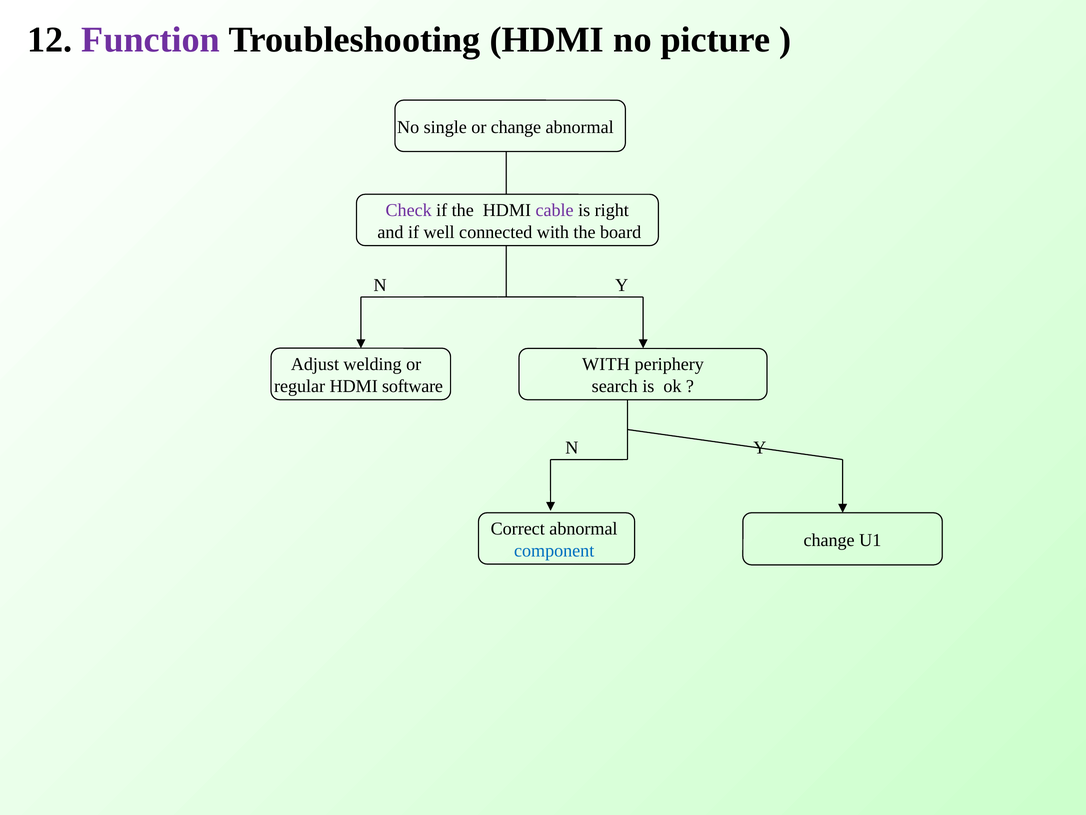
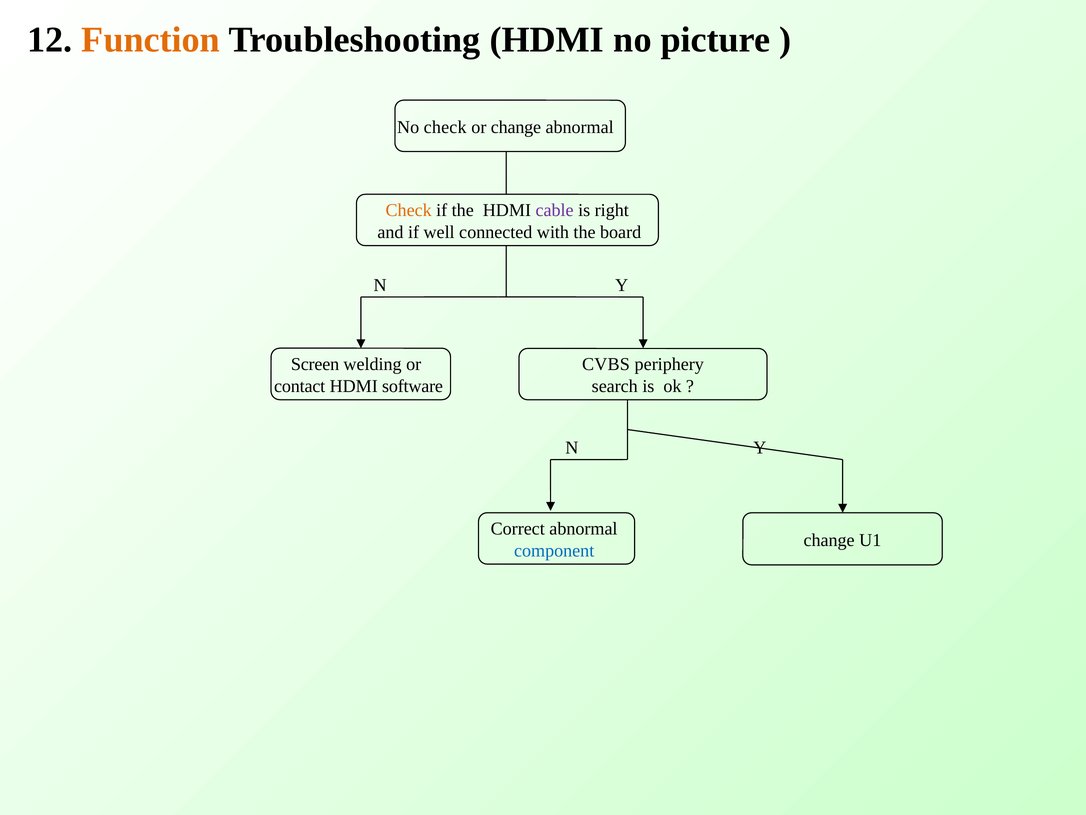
Function colour: purple -> orange (151, 40)
No single: single -> check (445, 127)
Check colour: purple -> orange (409, 210)
Adjust: Adjust -> Screen (315, 364)
WITH: WITH -> CVBS (606, 364)
regular: regular -> contact (300, 386)
